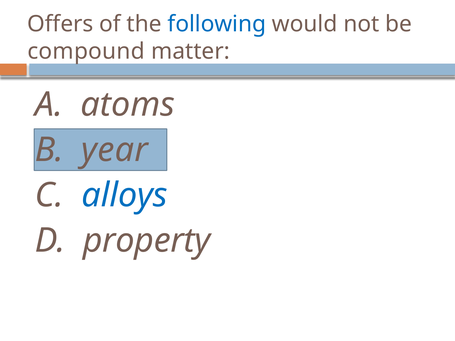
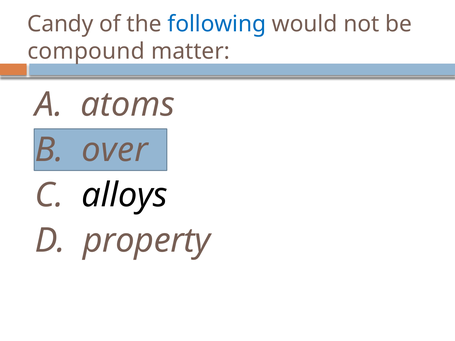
Offers: Offers -> Candy (60, 24)
year: year -> over (115, 150)
alloys colour: blue -> black (125, 195)
